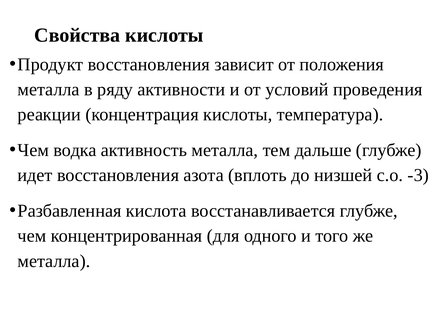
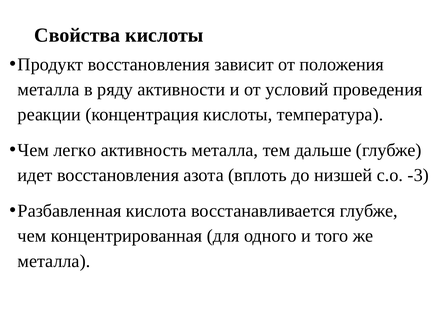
водка: водка -> легко (75, 150)
